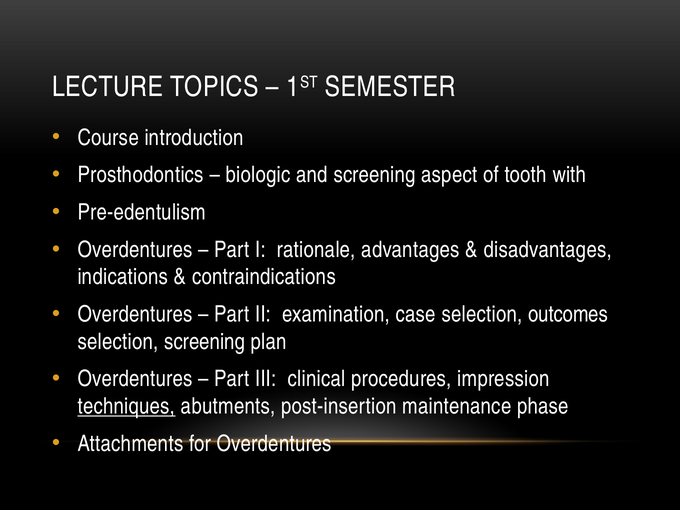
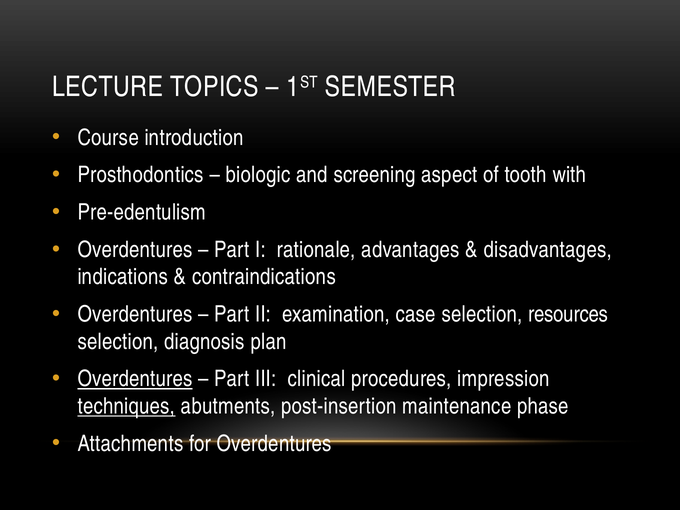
outcomes: outcomes -> resources (568, 314)
selection screening: screening -> diagnosis (204, 342)
Overdentures underline: none -> present (135, 379)
